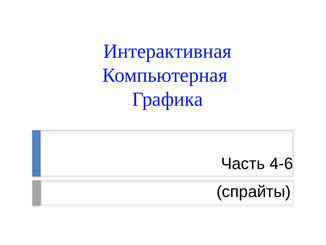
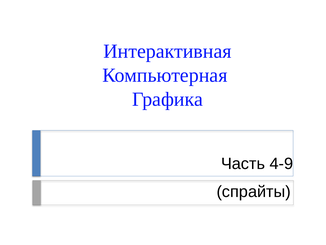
4-6: 4-6 -> 4-9 (281, 163)
